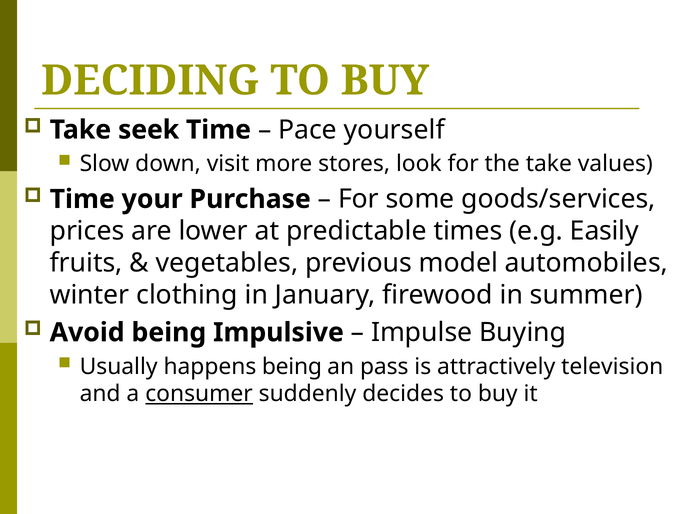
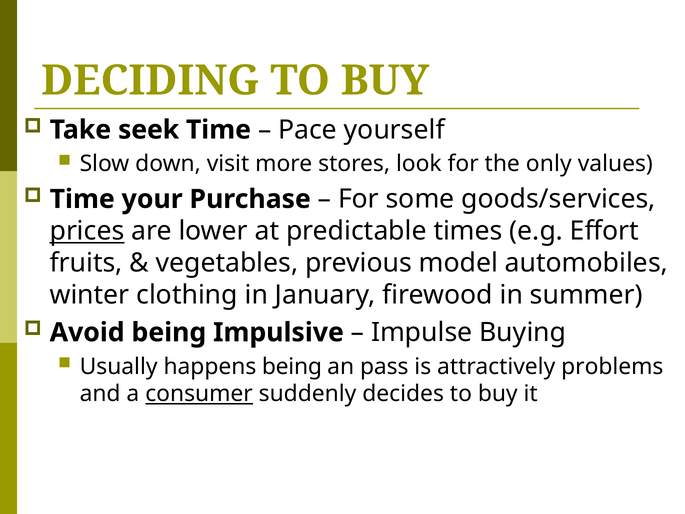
the take: take -> only (549, 164)
prices underline: none -> present (87, 231)
Easily: Easily -> Effort (604, 231)
television: television -> problems (612, 366)
